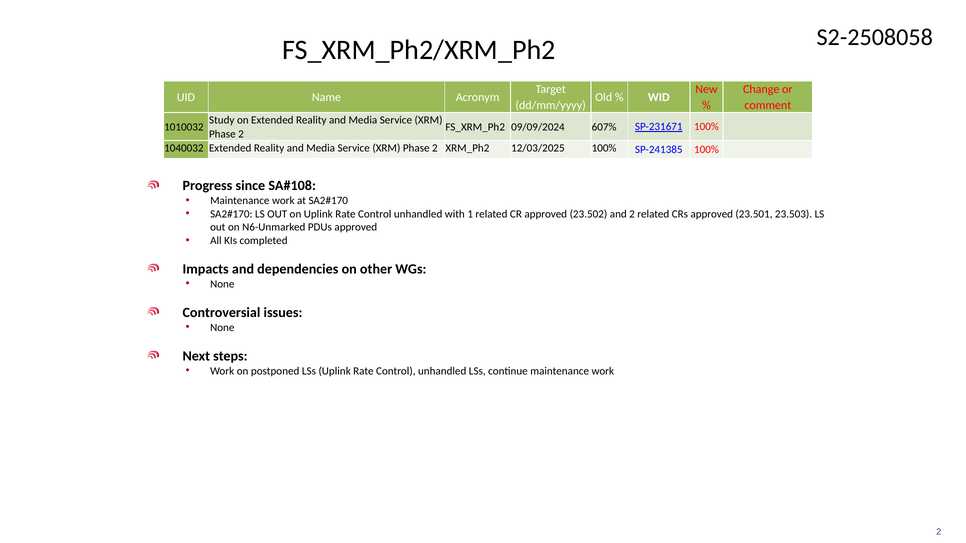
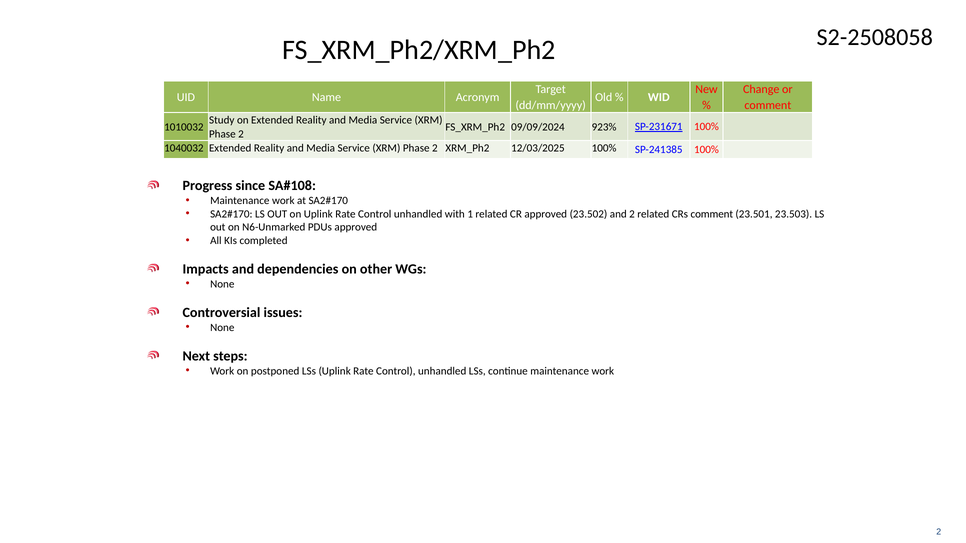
607%: 607% -> 923% (604, 127)
CRs approved: approved -> comment (712, 214)
